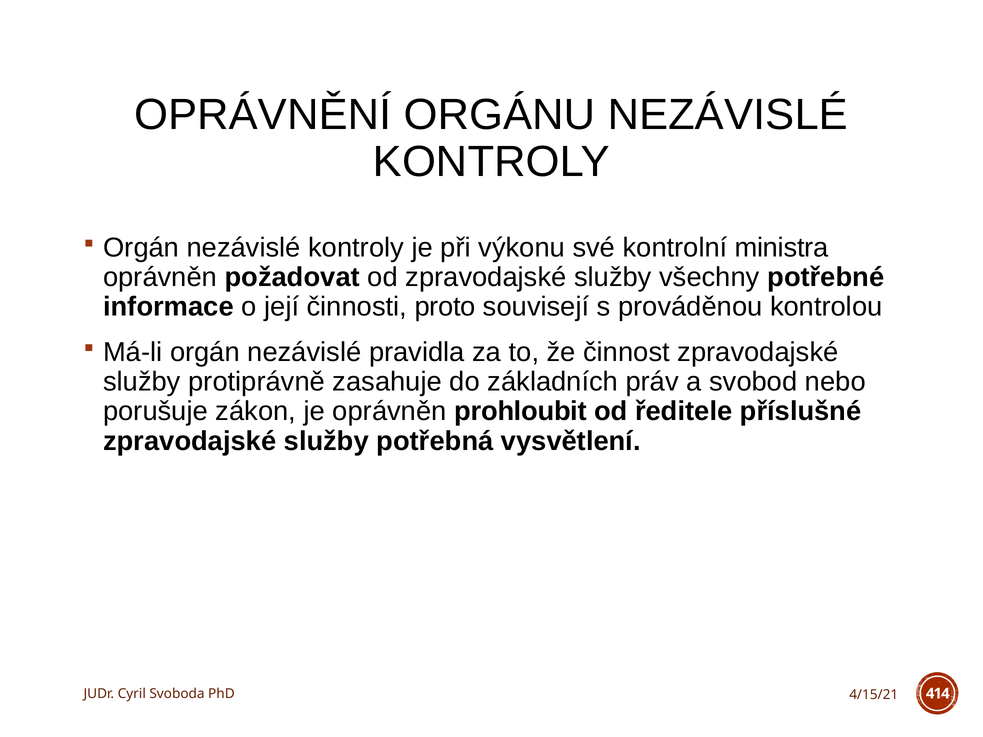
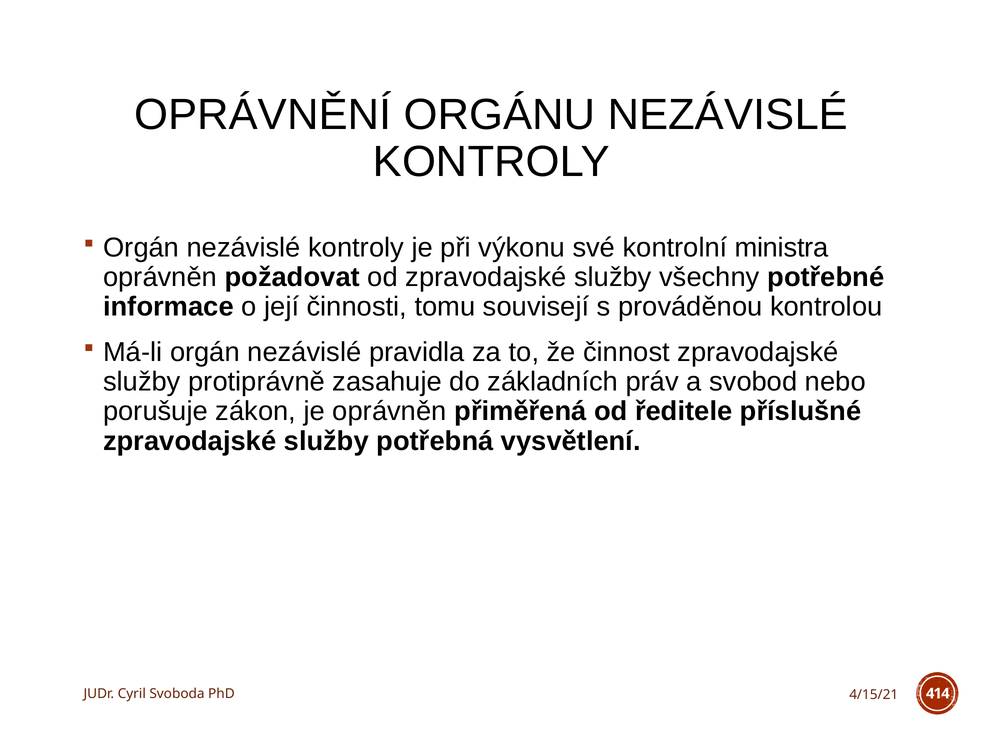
proto: proto -> tomu (445, 307)
prohloubit: prohloubit -> přiměřená (520, 412)
